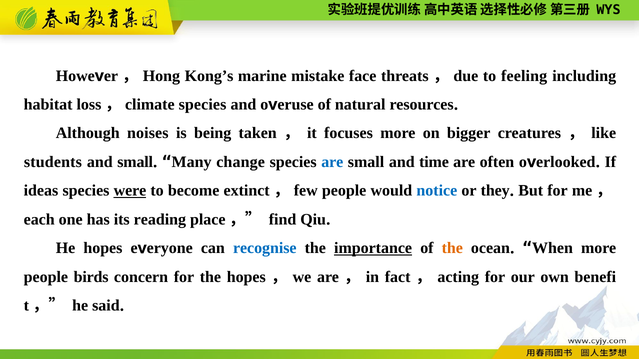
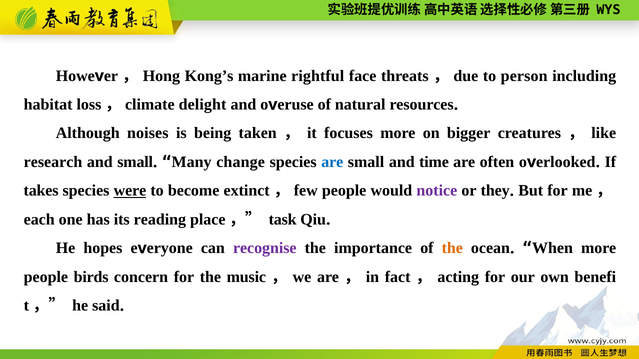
mistake: mistake -> rightful (318, 76)
feeling: feeling -> person (524, 76)
loss，climate species: species -> delight (203, 105)
students: students -> research (53, 162)
ideas: ideas -> takes (41, 191)
notice colour: blue -> purple (437, 191)
find: find -> task (283, 220)
recognise colour: blue -> purple (265, 248)
importance underline: present -> none (373, 248)
the hopes: hopes -> music (246, 277)
